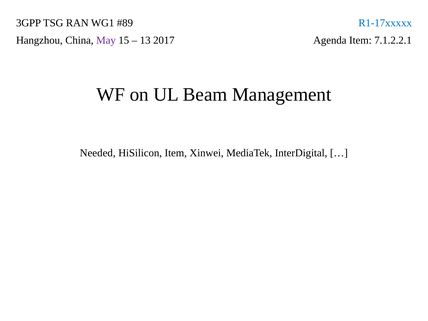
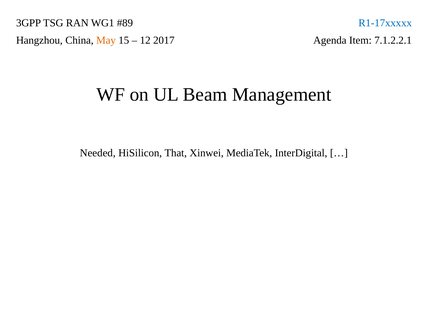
May colour: purple -> orange (106, 40)
13: 13 -> 12 (145, 40)
HiSilicon Item: Item -> That (176, 153)
